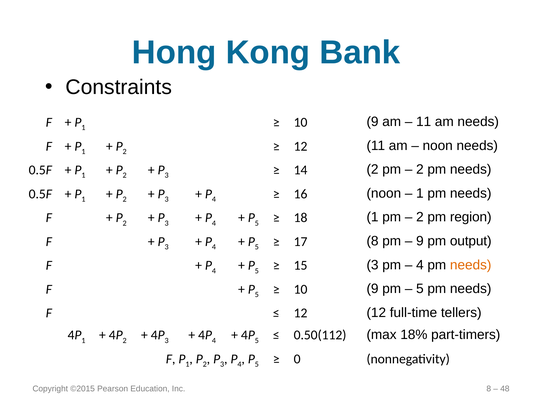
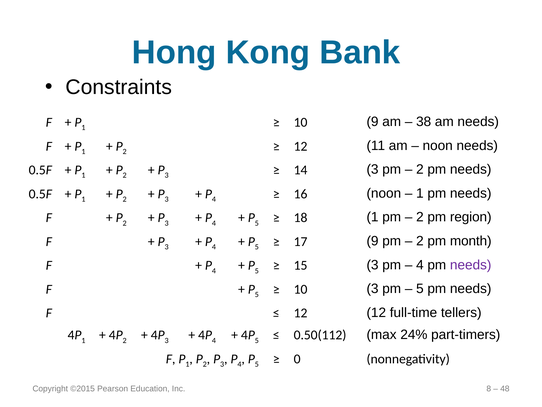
11: 11 -> 38 (424, 122)
14 2: 2 -> 3 (373, 169)
17 8: 8 -> 9 (373, 241)
9: 9 -> 2 (420, 241)
output: output -> month (471, 241)
needs colour: orange -> purple (471, 265)
9: 9 -> 3 (373, 288)
18%: 18% -> 24% (414, 334)
